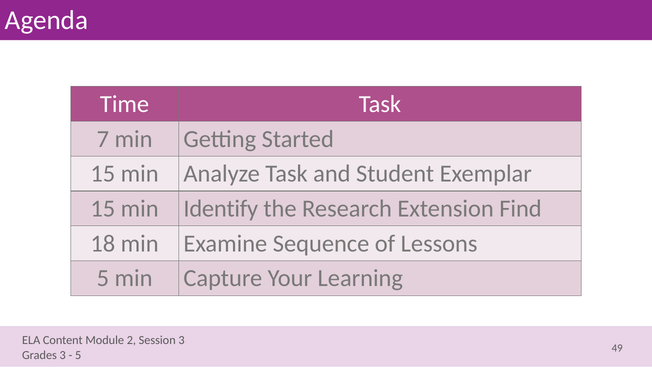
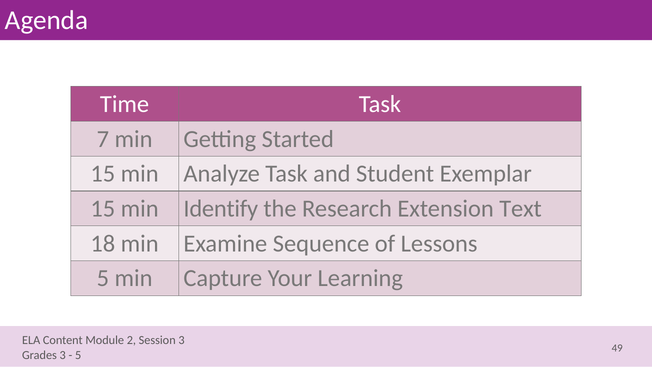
Find: Find -> Text (521, 209)
